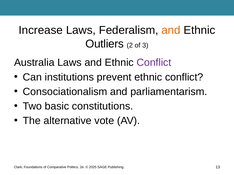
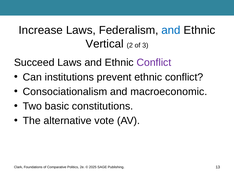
and colour: orange -> blue (171, 30)
Outliers: Outliers -> Vertical (105, 44)
Australia: Australia -> Succeed (34, 63)
parliamentarism: parliamentarism -> macroeconomic (169, 92)
